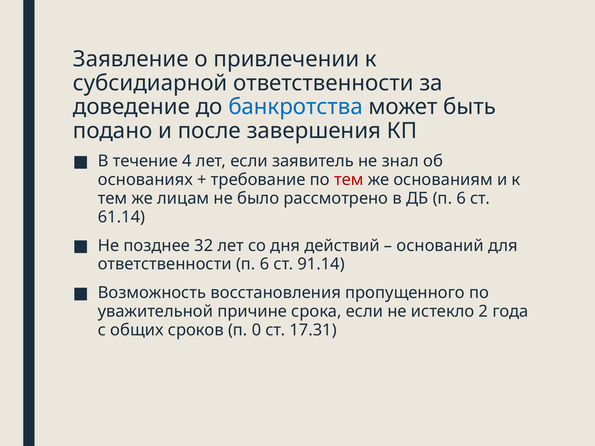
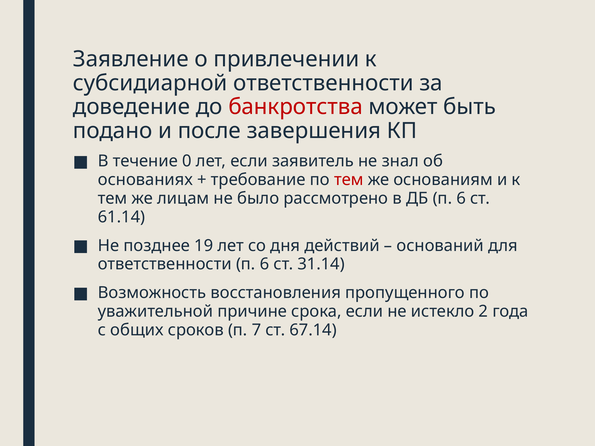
банкротства colour: blue -> red (296, 107)
4: 4 -> 0 (187, 161)
32: 32 -> 19 (204, 246)
91.14: 91.14 -> 31.14 (321, 264)
0: 0 -> 7 (256, 330)
17.31: 17.31 -> 67.14 (313, 330)
